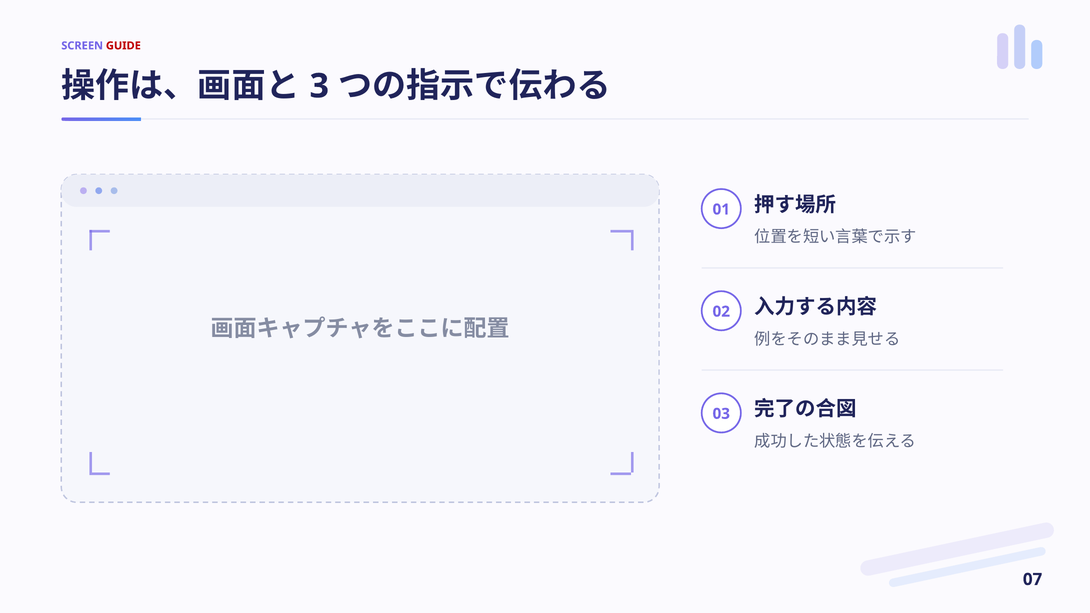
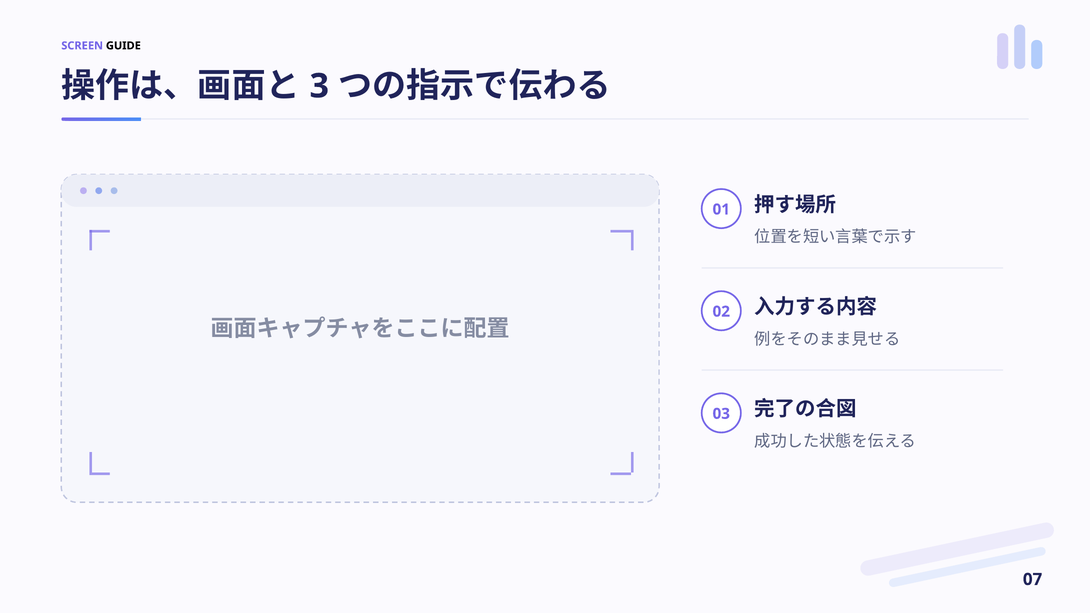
GUIDE colour: red -> black (123, 46)
